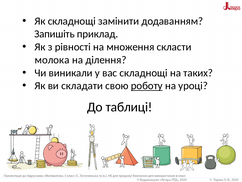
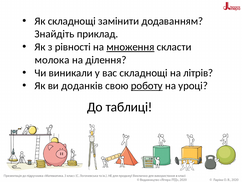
Запишіть: Запишіть -> Знайдіть (54, 34)
множення underline: none -> present (130, 47)
таких: таких -> літрів (198, 73)
складати: складати -> доданків (82, 86)
